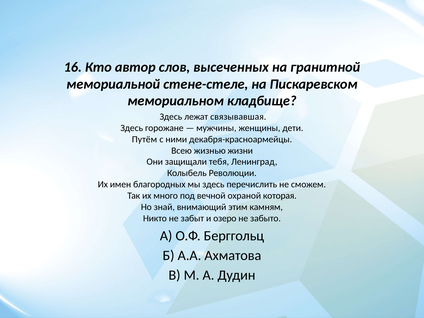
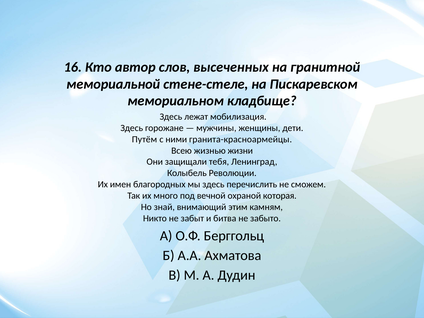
связывавшая: связывавшая -> мобилизация (238, 117)
декабря-красноармейцы: декабря-красноармейцы -> гранита-красноармейцы (241, 139)
озеро: озеро -> битва (225, 218)
